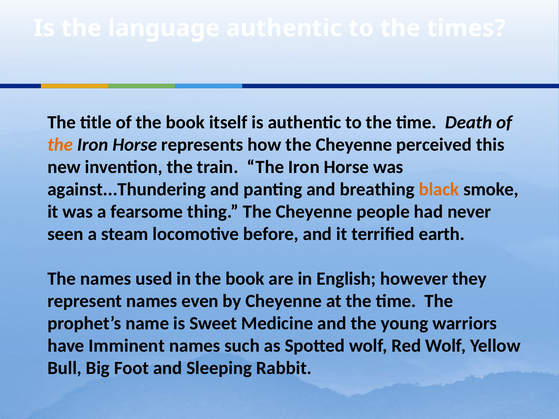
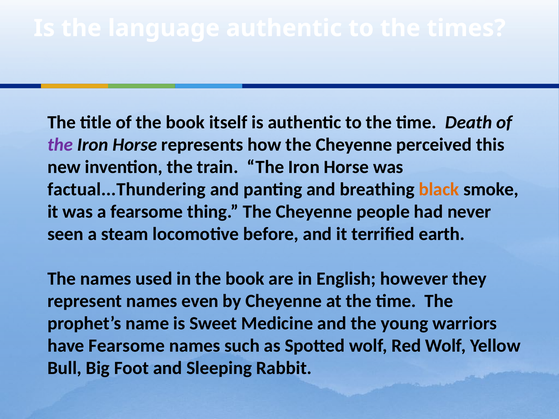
the colour: orange -> purple (60, 145)
against...Thundering: against...Thundering -> factual...Thundering (127, 189)
have Imminent: Imminent -> Fearsome (127, 346)
